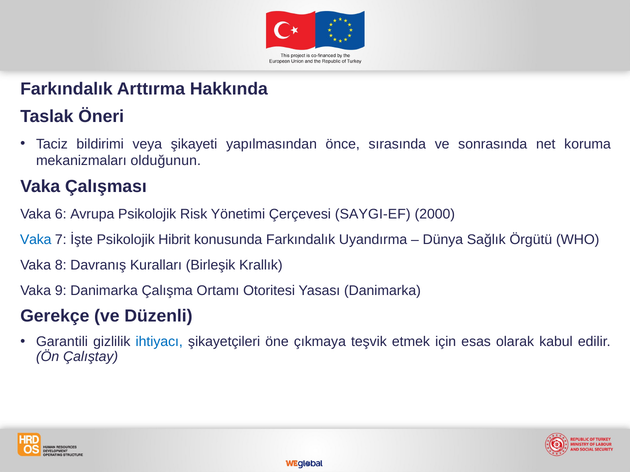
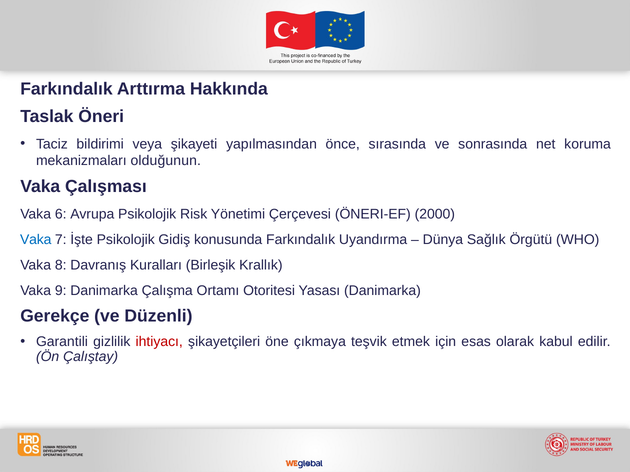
SAYGI-EF: SAYGI-EF -> ÖNERI-EF (373, 214)
Hibrit: Hibrit -> Gidiş (174, 240)
ihtiyacı colour: blue -> red (159, 342)
